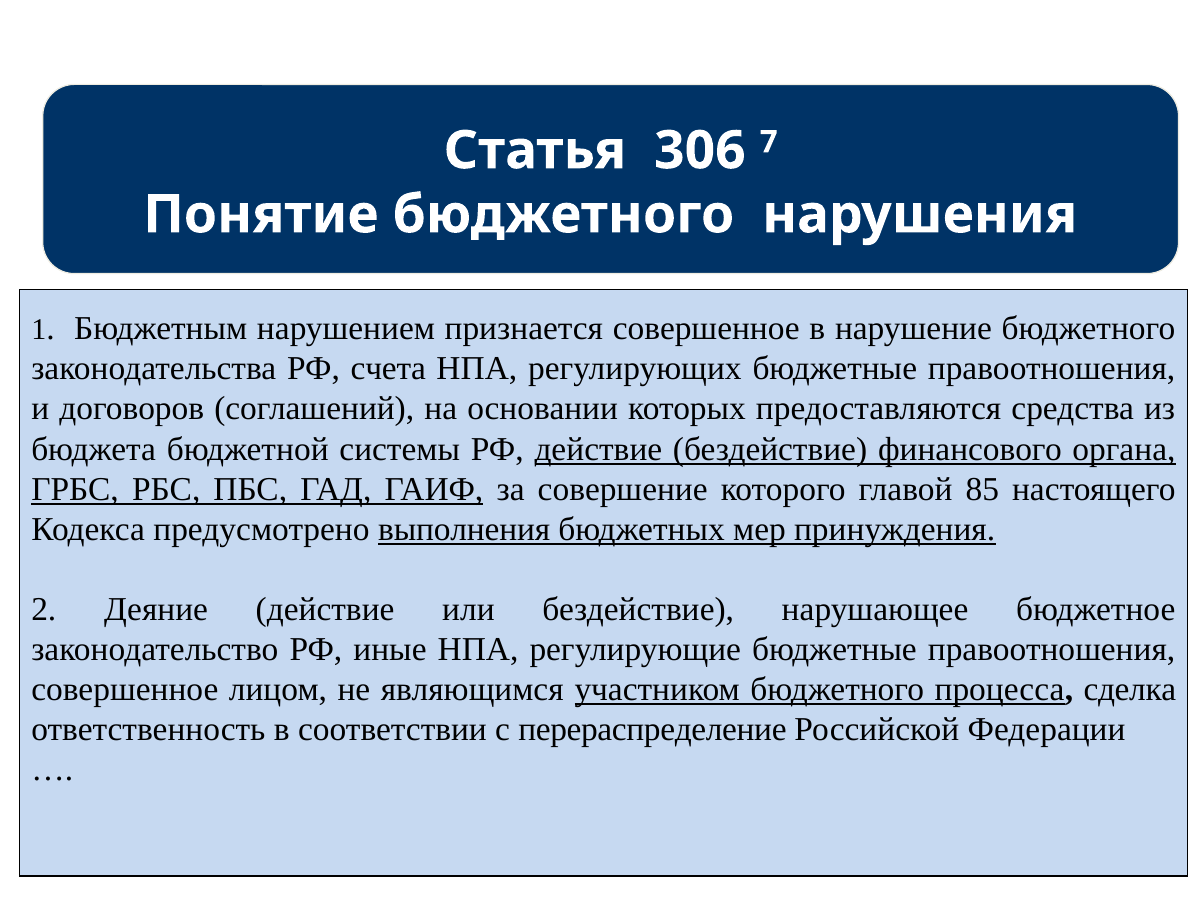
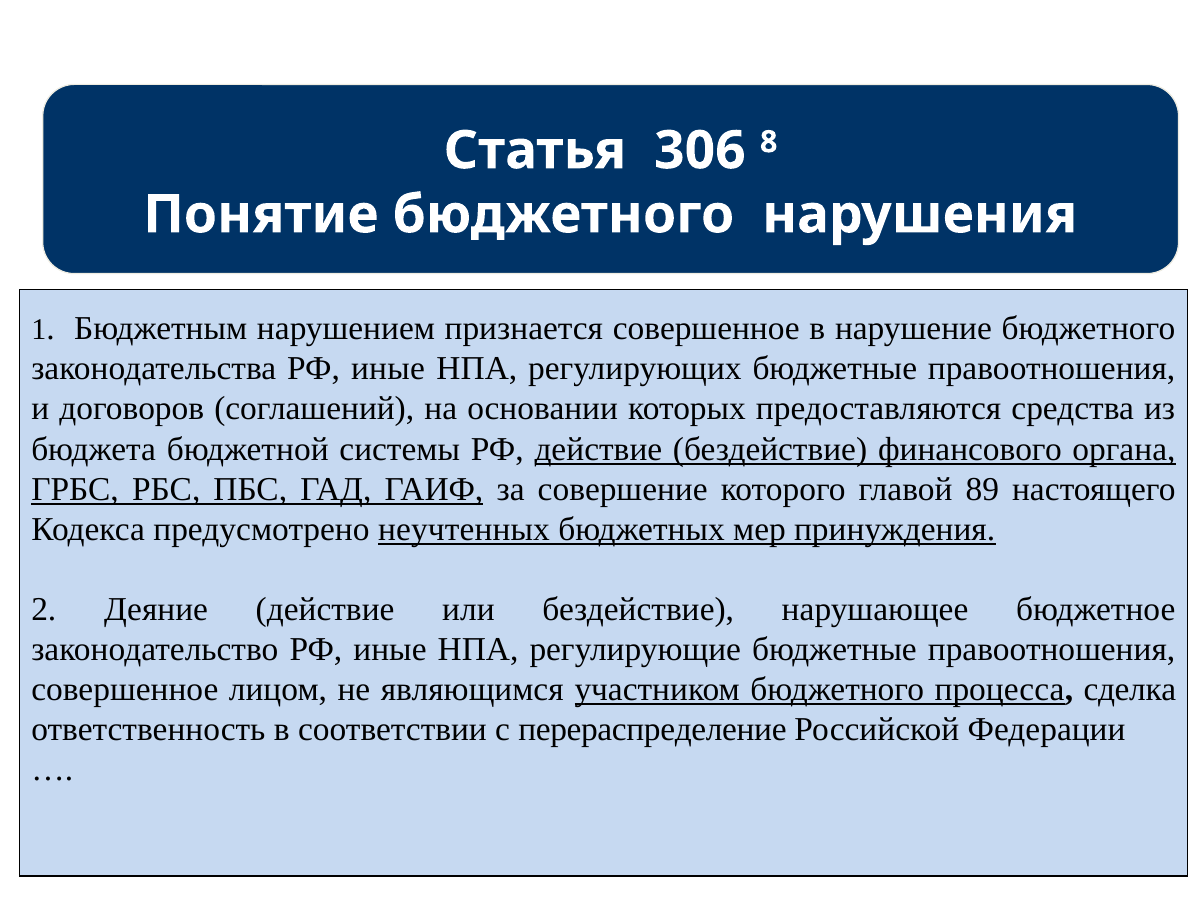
7: 7 -> 8 (769, 142)
законодательства РФ счета: счета -> иные (388, 369)
85: 85 -> 89 (982, 489)
выполнения: выполнения -> неучтенных (464, 529)
